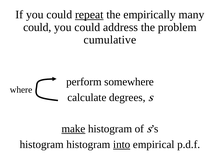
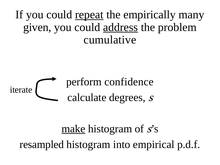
could: could -> given (37, 27)
address underline: none -> present (121, 27)
somewhere: somewhere -> confidence (129, 82)
where: where -> iterate (21, 90)
histogram: histogram -> resampled (42, 144)
into underline: present -> none (122, 144)
